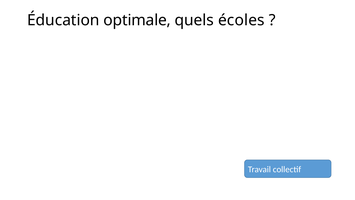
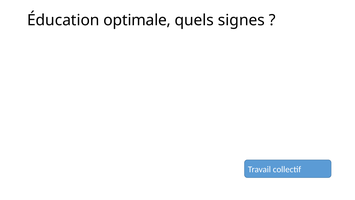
écoles: écoles -> signes (241, 20)
